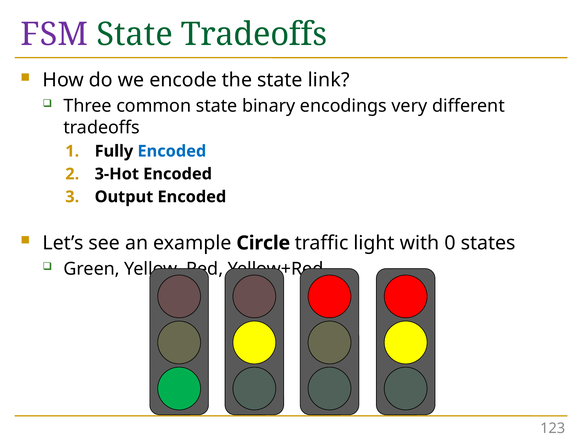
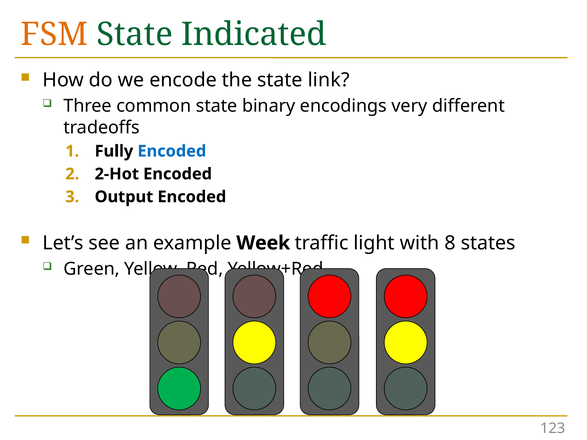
FSM colour: purple -> orange (54, 35)
State Tradeoffs: Tradeoffs -> Indicated (254, 35)
3-Hot: 3-Hot -> 2-Hot (117, 174)
Circle: Circle -> Week (263, 243)
0: 0 -> 8 (450, 243)
